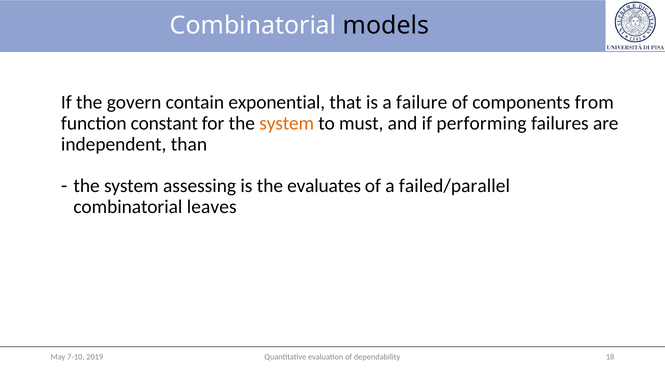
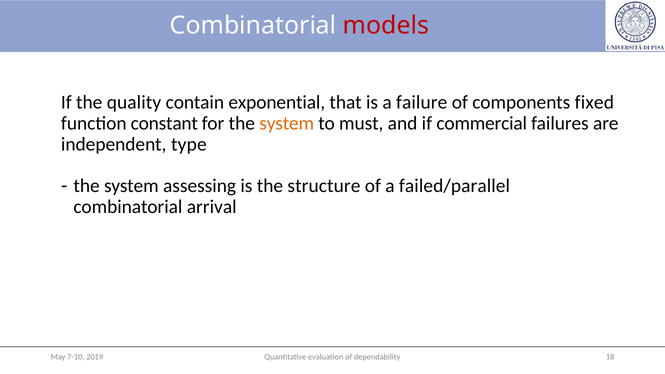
models colour: black -> red (386, 25)
govern: govern -> quality (134, 102)
from: from -> fixed (594, 102)
performing: performing -> commercial (482, 123)
than: than -> type (189, 144)
evaluates: evaluates -> structure (324, 186)
leaves: leaves -> arrival (212, 207)
